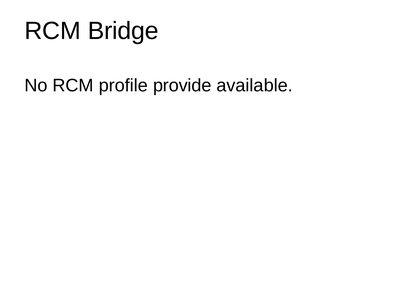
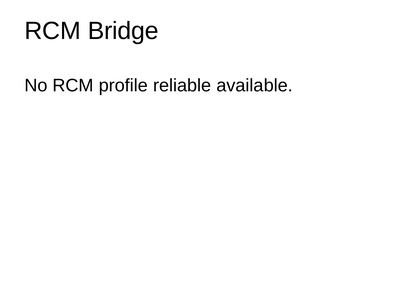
provide: provide -> reliable (182, 85)
